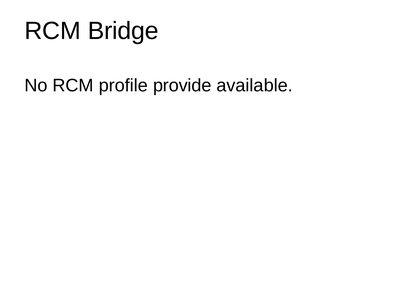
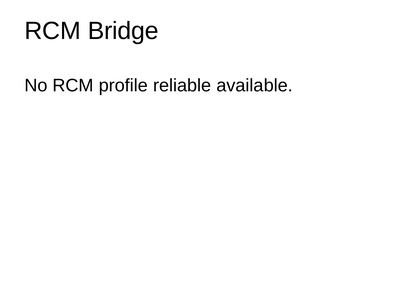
provide: provide -> reliable (182, 85)
